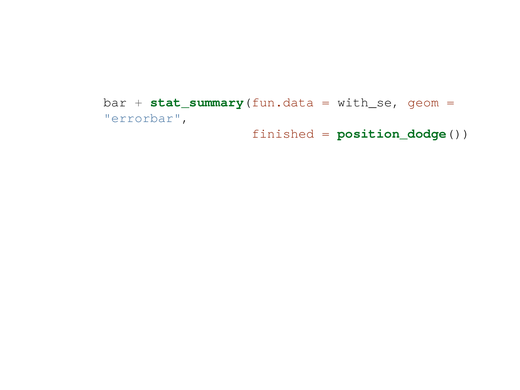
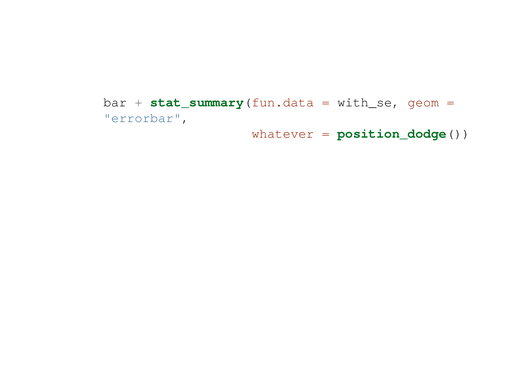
finished: finished -> whatever (283, 134)
